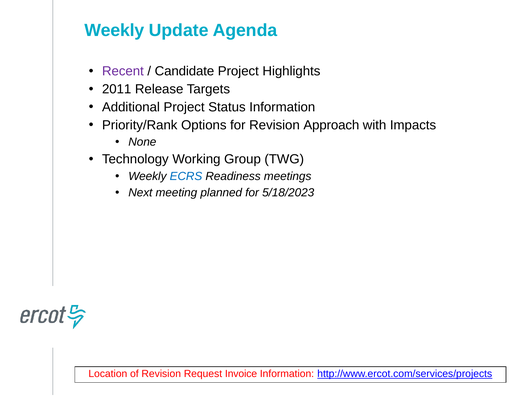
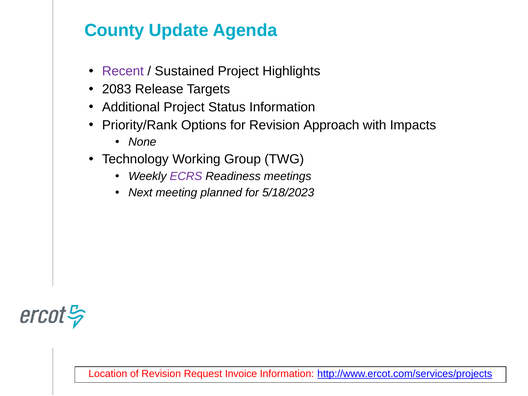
Weekly: Weekly -> County (114, 30)
Candidate: Candidate -> Sustained (184, 71)
2011: 2011 -> 2083 (117, 89)
ECRS colour: blue -> purple (186, 176)
